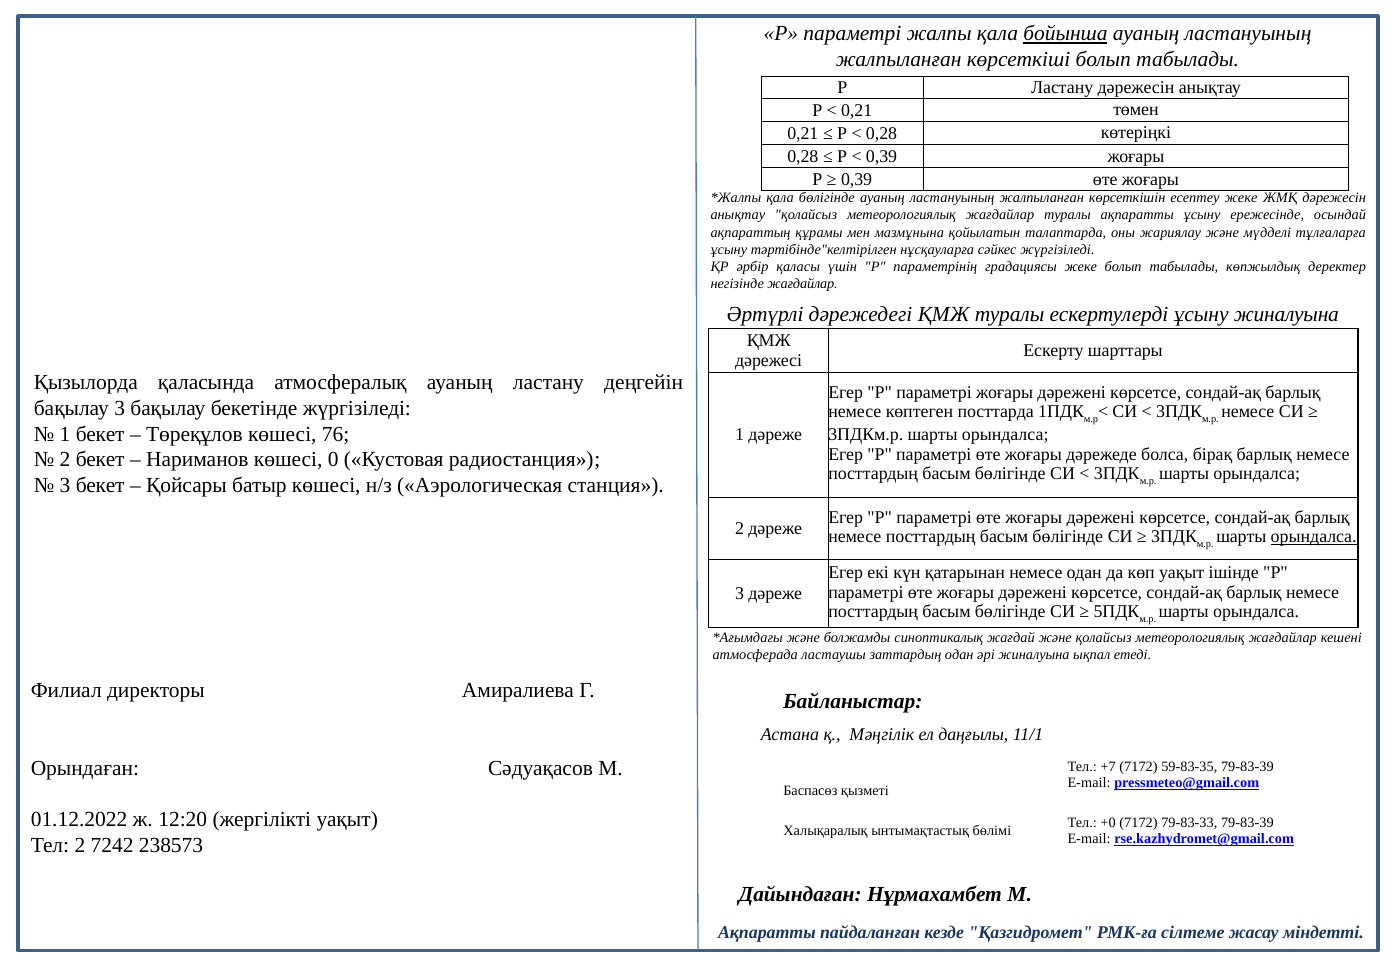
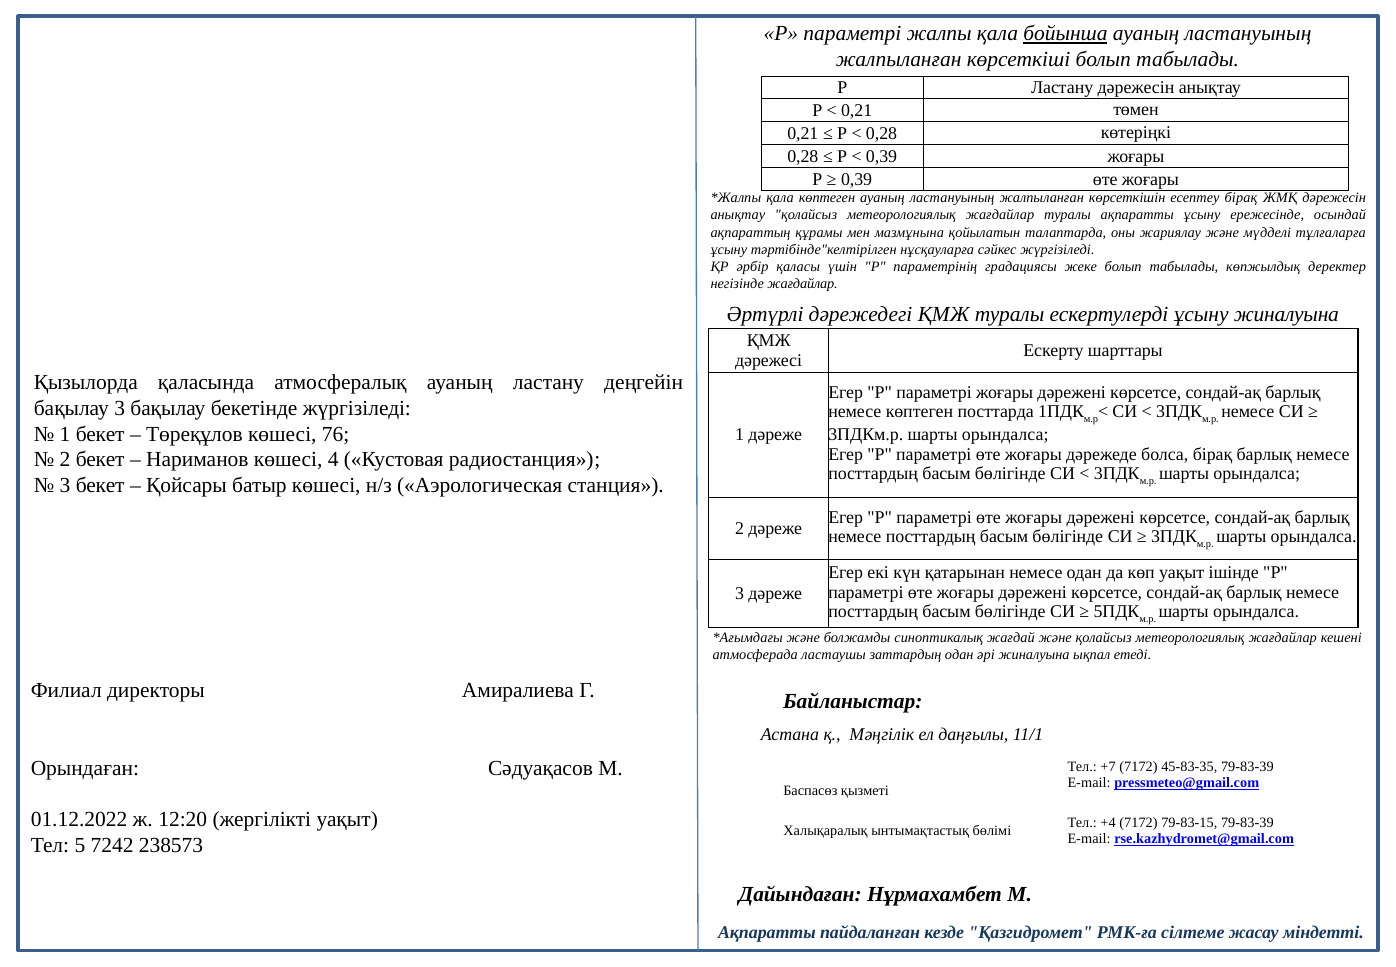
қала бөлігінде: бөлігінде -> көптеген (827, 198)
есептеу жеке: жеке -> бірақ (1241, 198)
0: 0 -> 4 (333, 459)
орындалса underline: present -> none (1314, 537)
59-83-35: 59-83-35 -> 45-83-35 (1189, 766)
+0: +0 -> +4 (1108, 822)
79-83-33: 79-83-33 -> 79-83-15 (1189, 822)
Тел 2: 2 -> 5 (80, 845)
